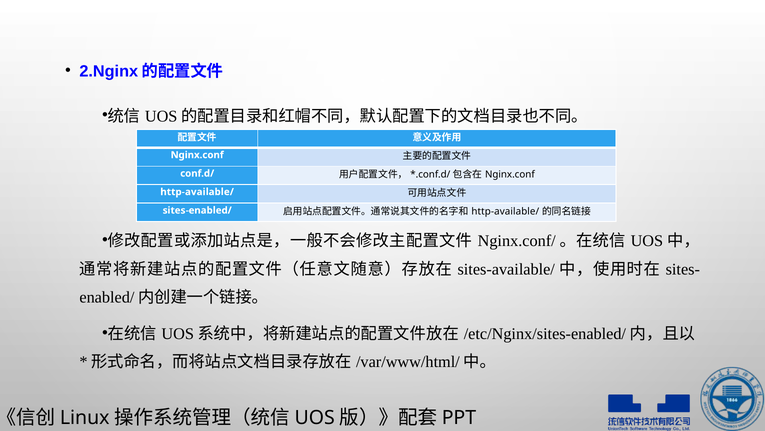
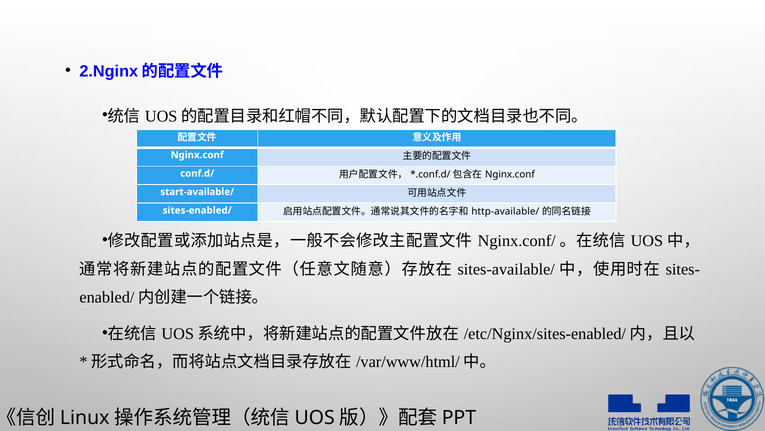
http-available/: http-available/ -> start-available/ (197, 192)
